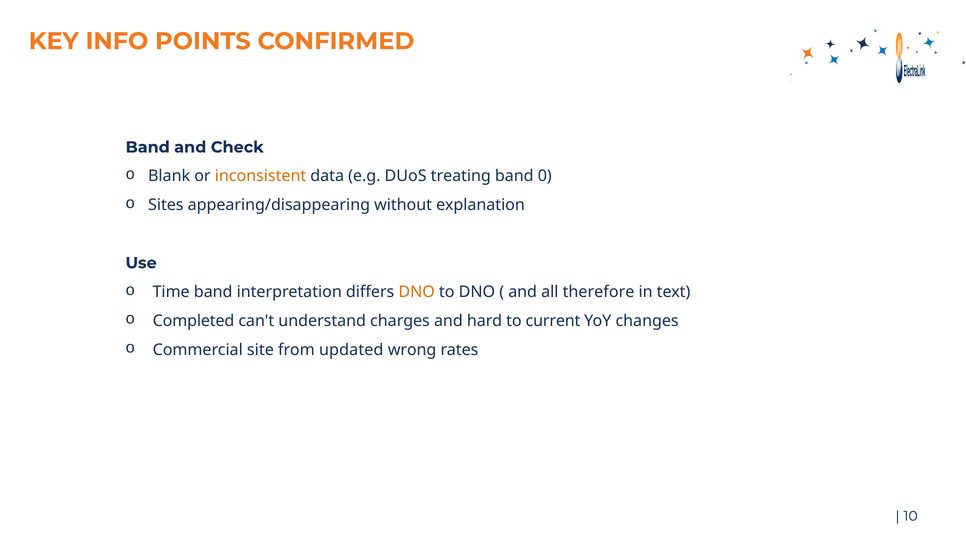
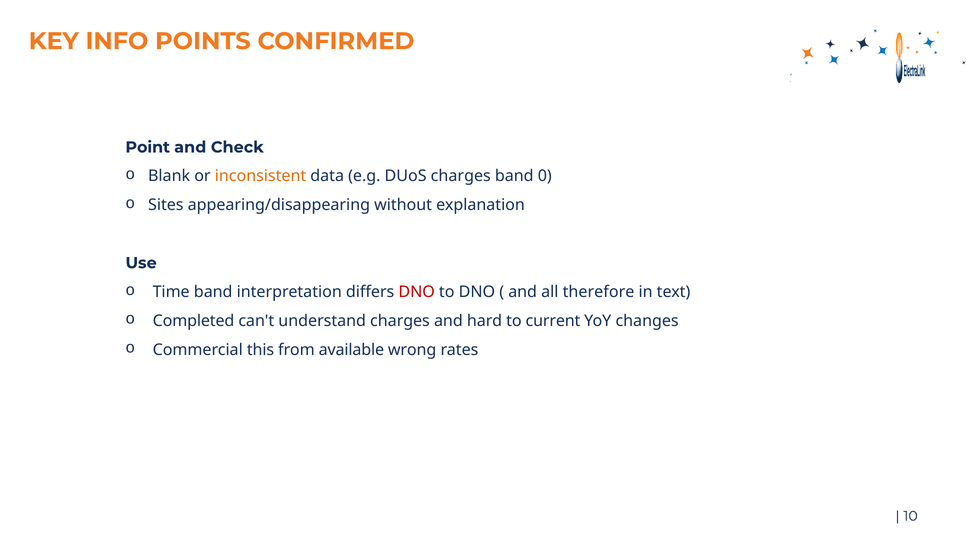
Band: Band -> Point (148, 147)
DUoS treating: treating -> charges (461, 176)
DNO colour: orange -> red (417, 292)
site: site -> this (261, 350)
updated: updated -> available (351, 350)
